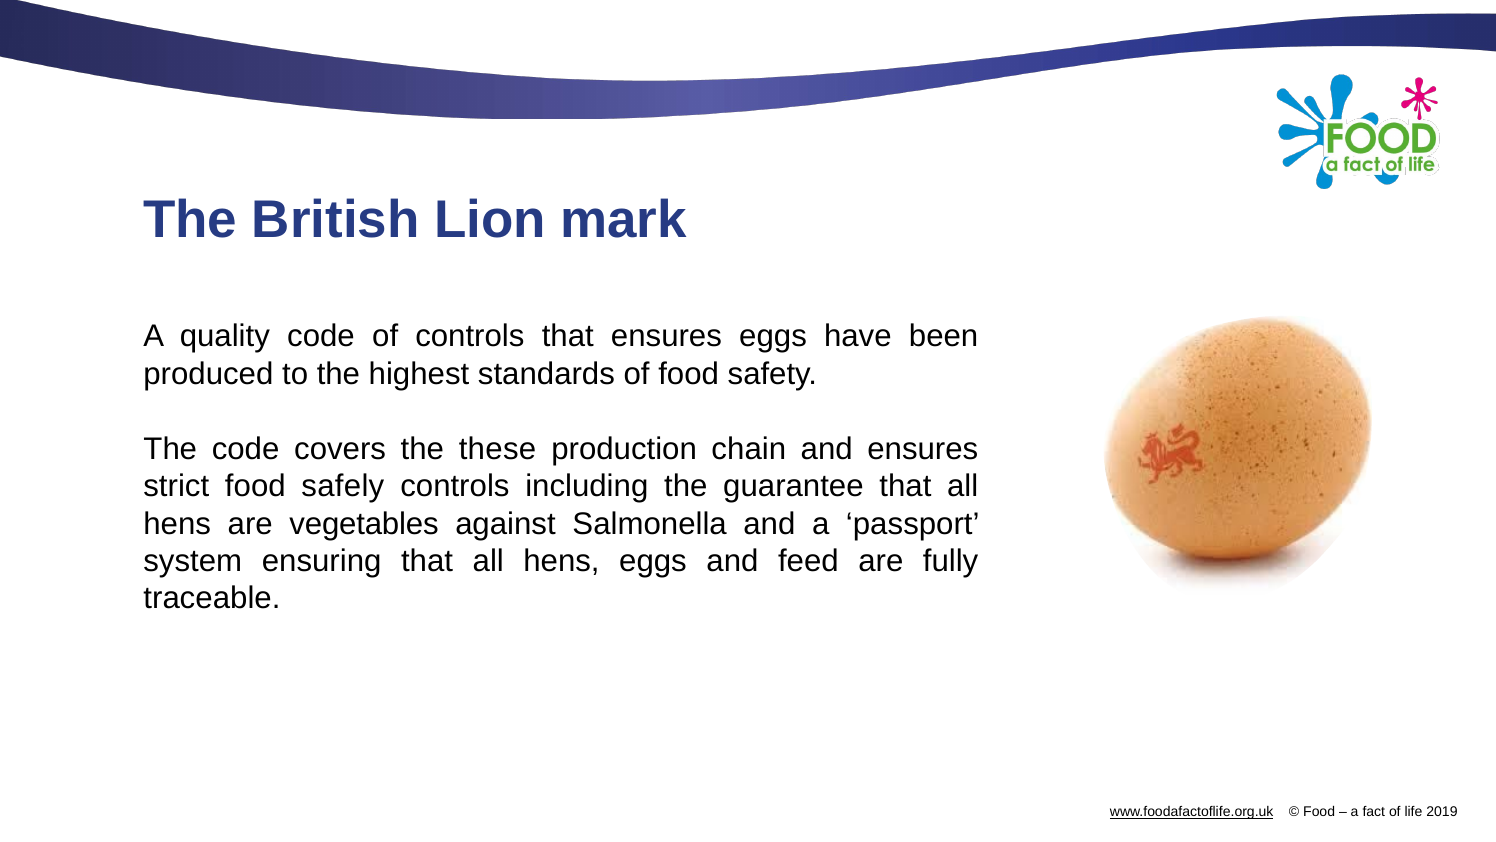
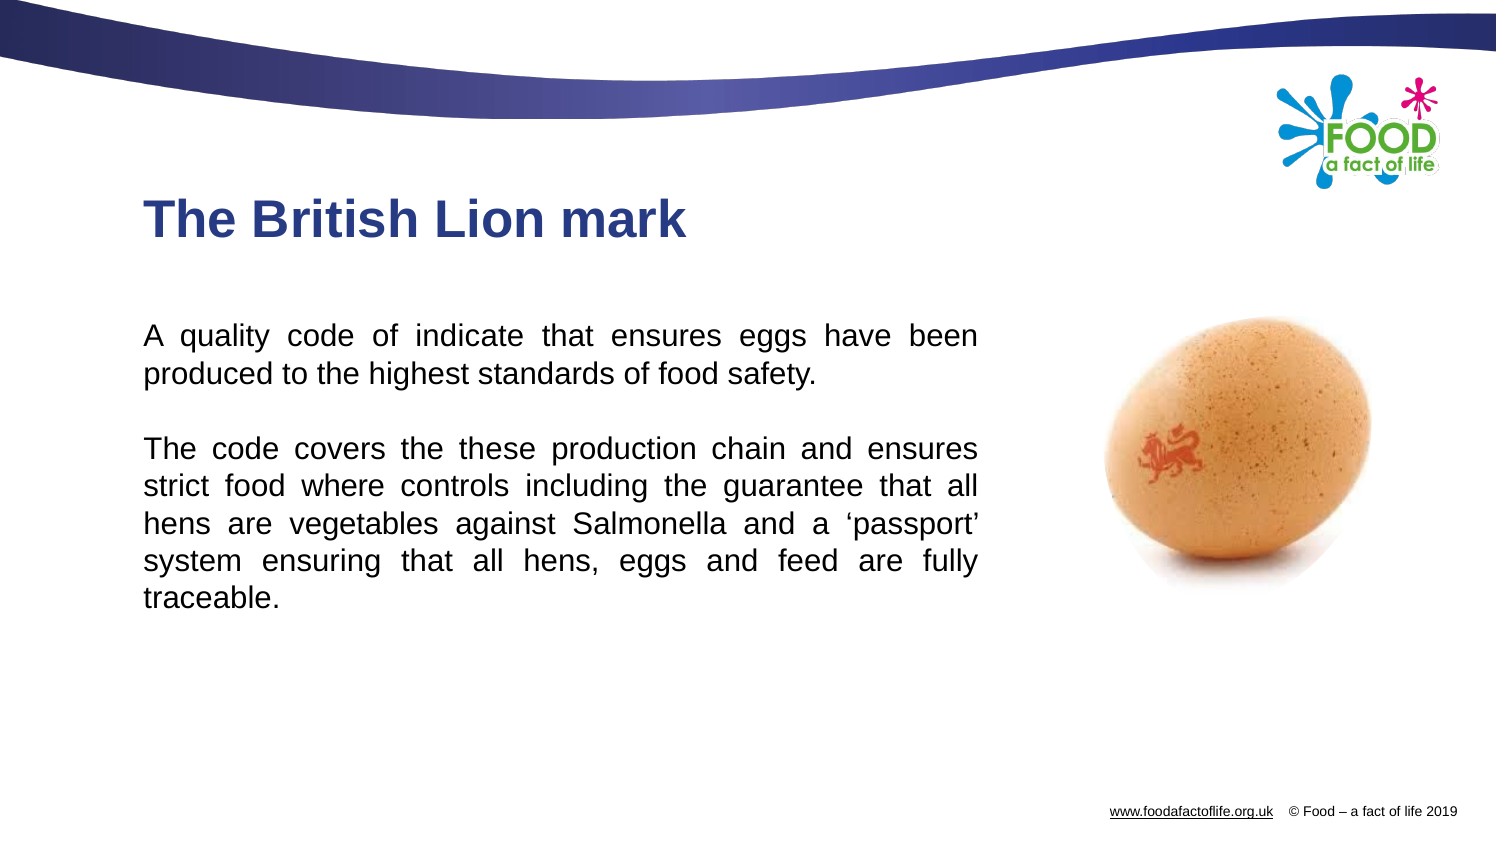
of controls: controls -> indicate (470, 336)
safely: safely -> where (343, 486)
